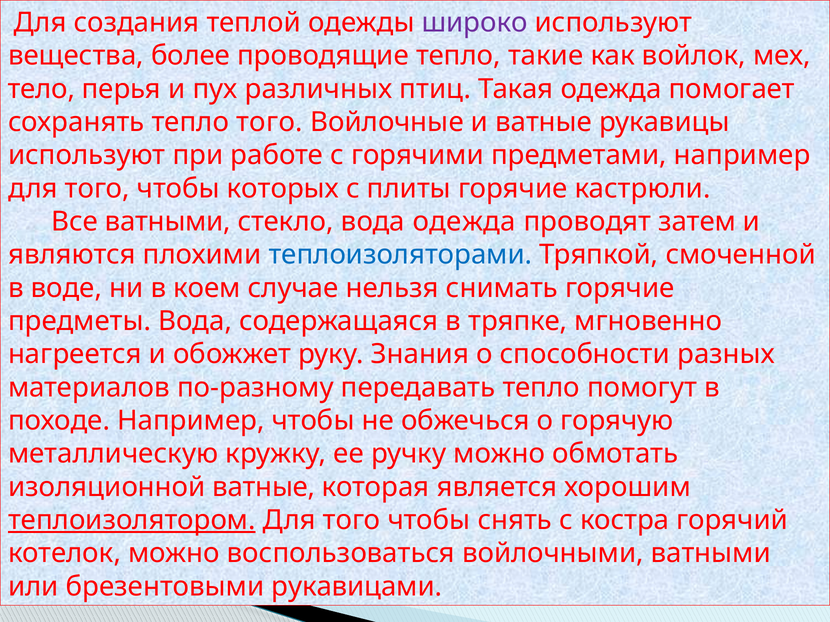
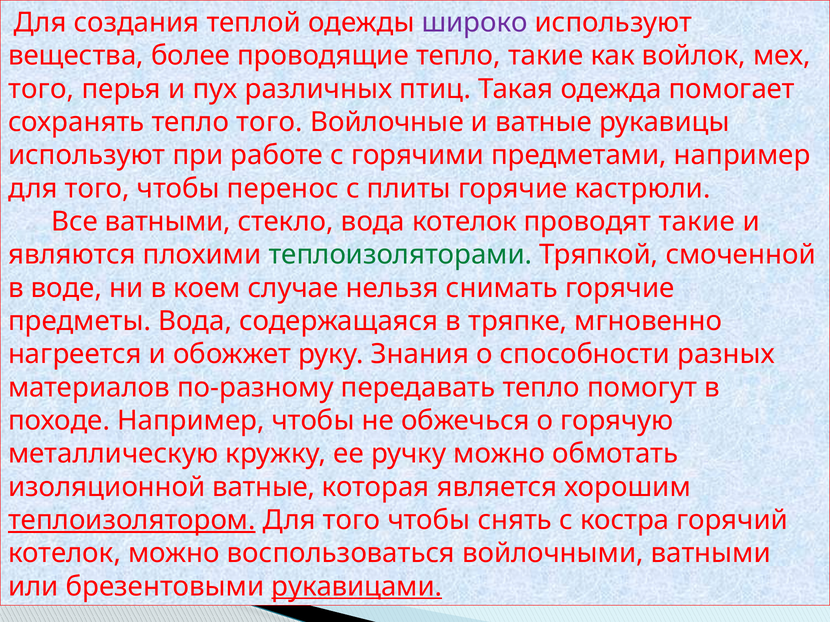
тело: тело -> того (41, 89)
которых: которых -> перенос (283, 189)
вода одежда: одежда -> котелок (464, 222)
проводят затем: затем -> такие (697, 222)
теплоизоляторами colour: blue -> green (400, 255)
рукавицами underline: none -> present (357, 587)
